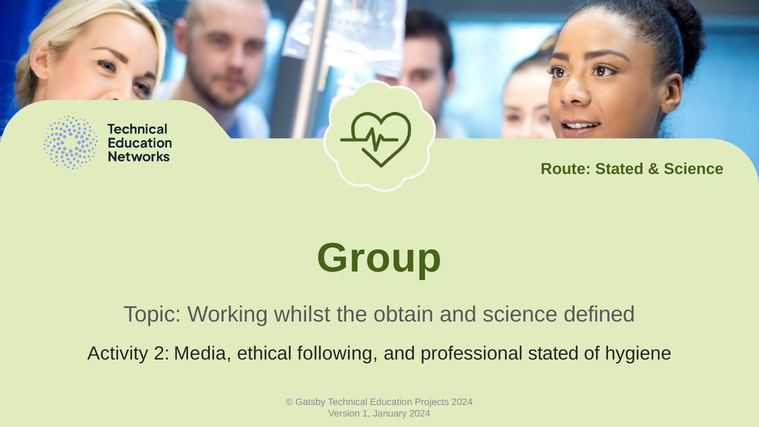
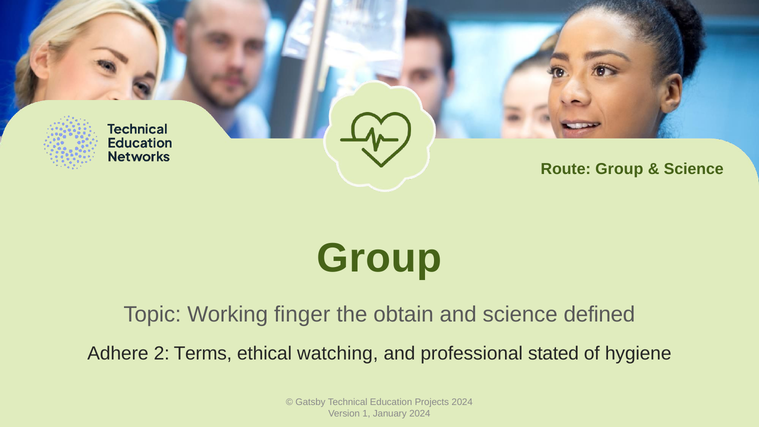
Route Stated: Stated -> Group (619, 169)
whilst: whilst -> finger (302, 314)
Activity: Activity -> Adhere (118, 354)
Media: Media -> Terms (203, 354)
following: following -> watching (338, 354)
